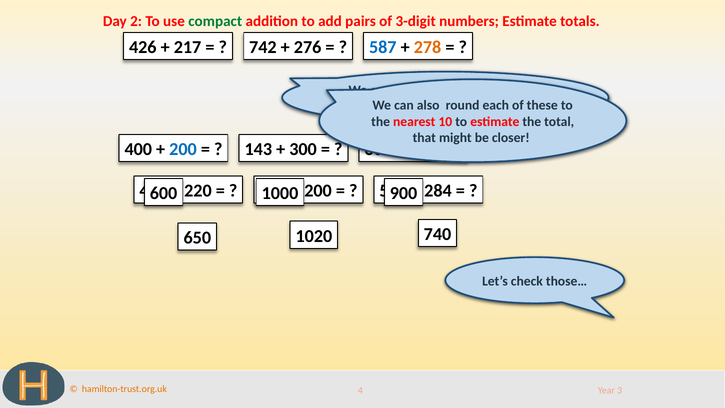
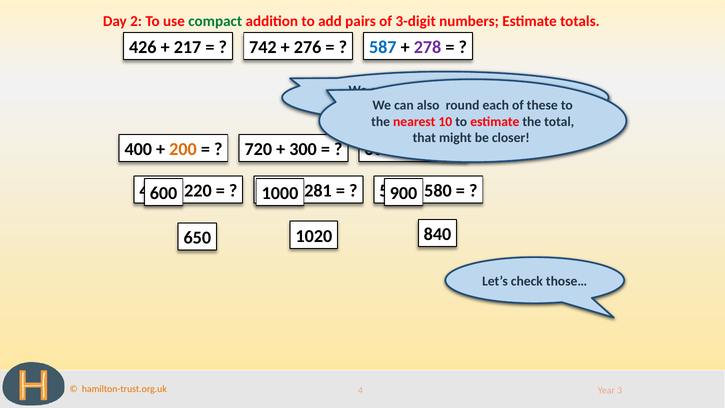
278 colour: orange -> purple (428, 47)
200 colour: blue -> orange (183, 149)
143: 143 -> 720 (258, 149)
200: 200 -> 281 (318, 191)
284: 284 -> 580 (438, 191)
1020 740: 740 -> 840 (437, 234)
